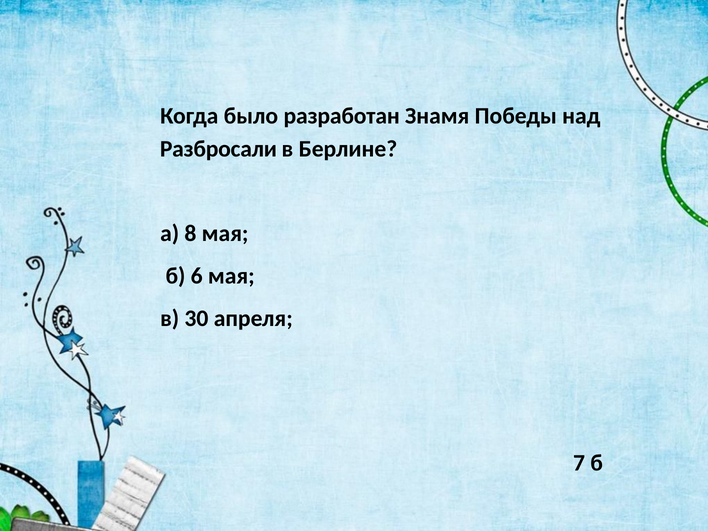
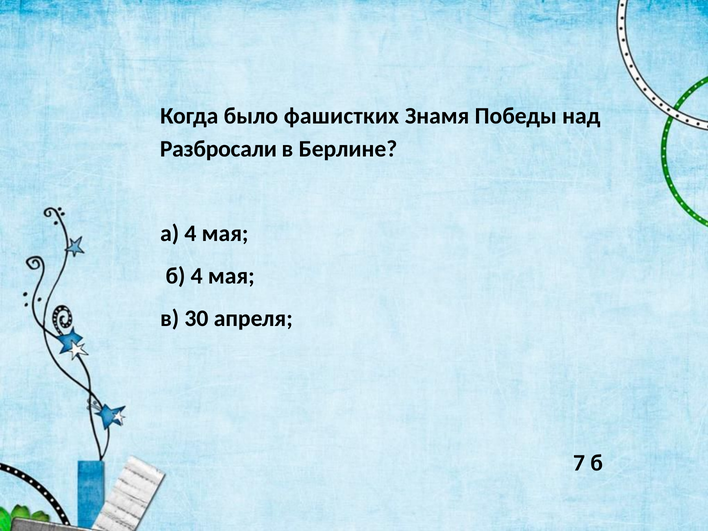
разработан: разработан -> фашистких (341, 116)
а 8: 8 -> 4 (190, 234)
б 6: 6 -> 4 (197, 276)
